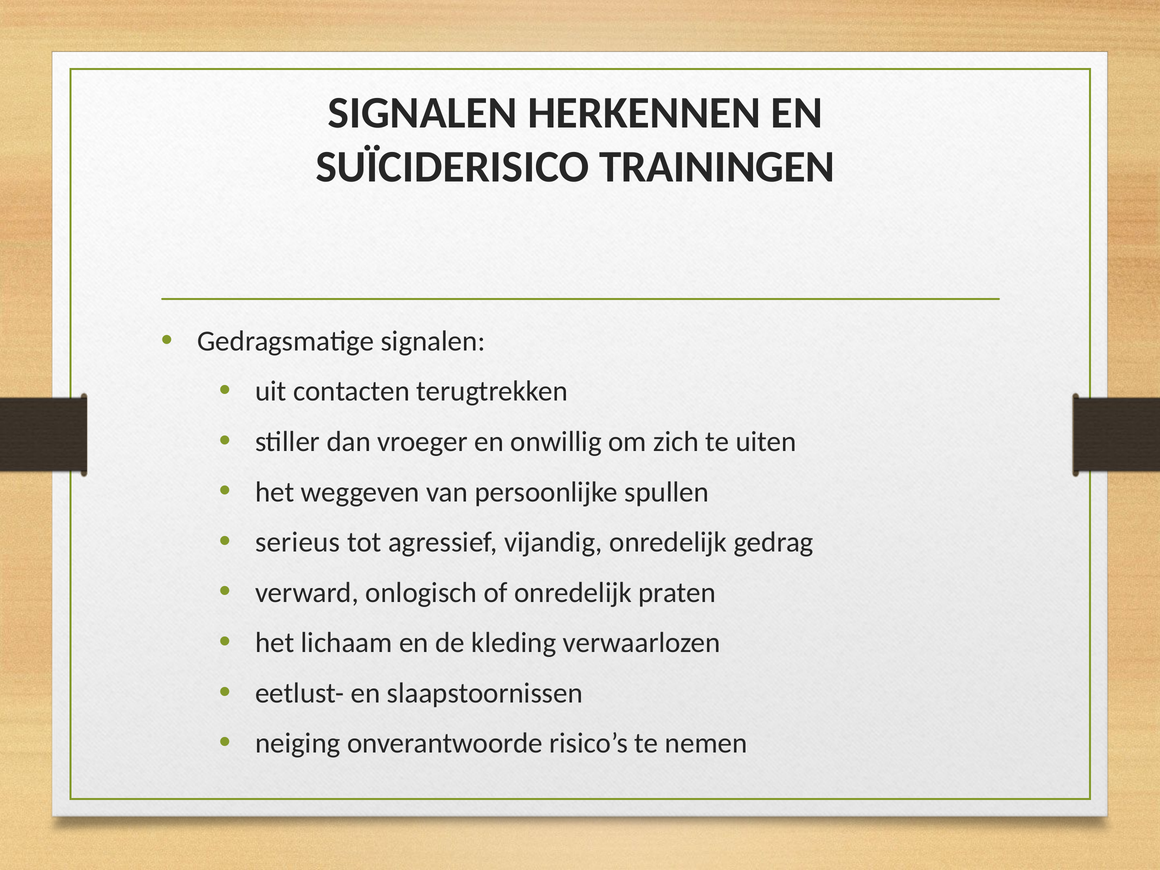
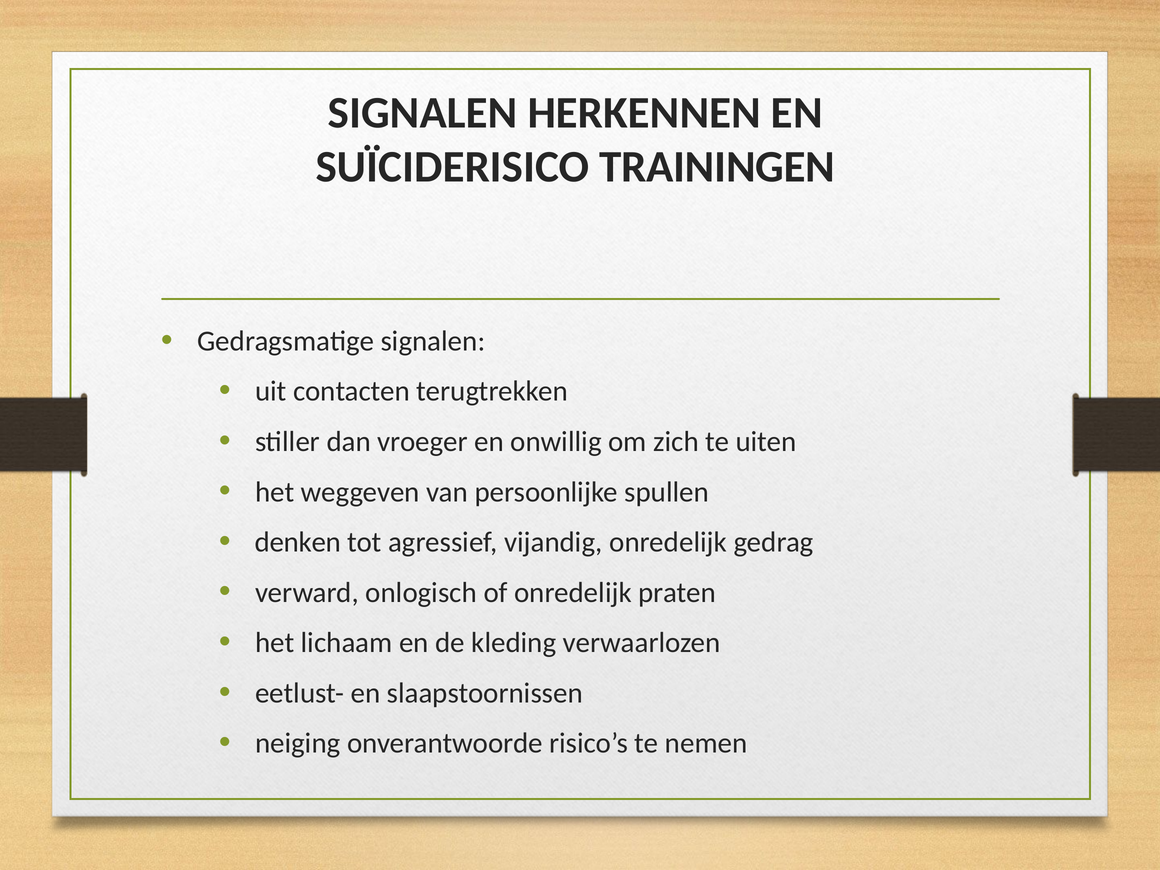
serieus: serieus -> denken (298, 542)
